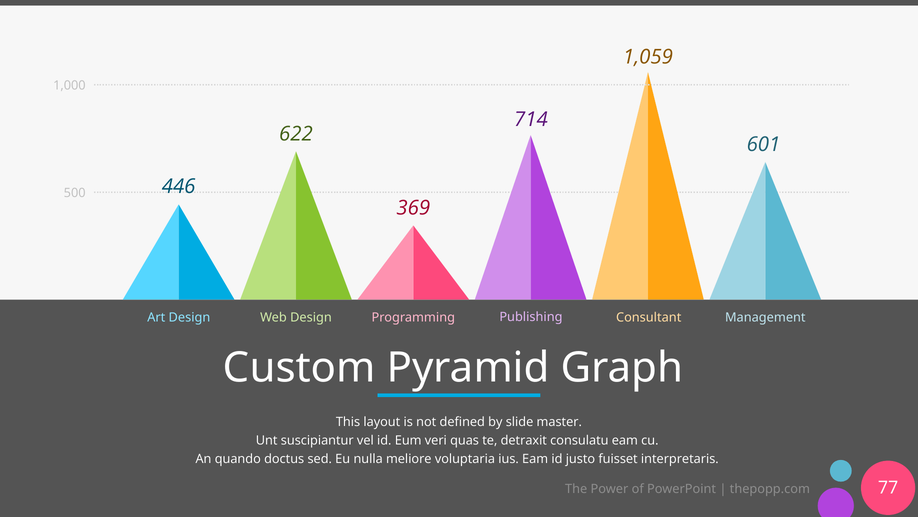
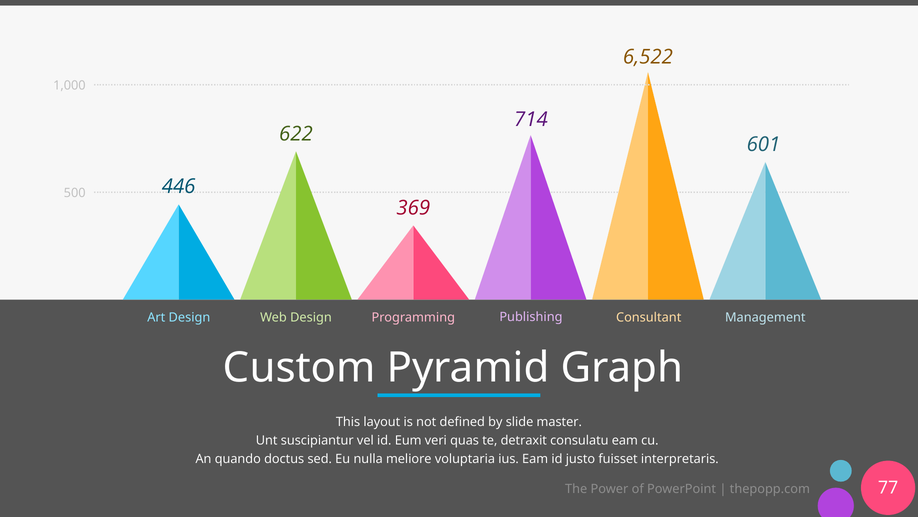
1,059: 1,059 -> 6,522 (648, 57)
